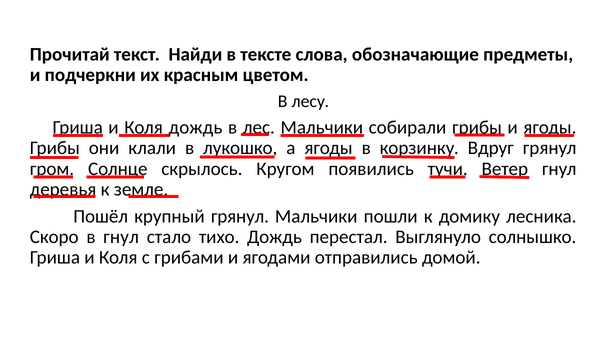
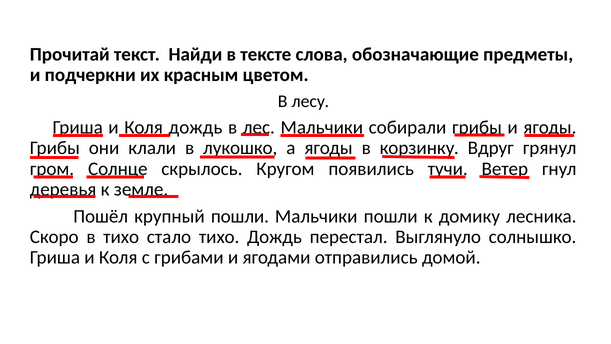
крупный грянул: грянул -> пошли (240, 216)
в гнул: гнул -> тихо (121, 237)
